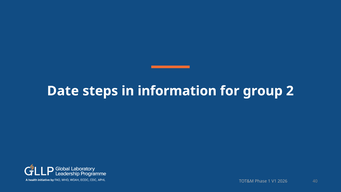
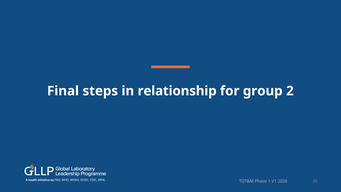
Date: Date -> Final (63, 91)
information: information -> relationship (177, 91)
